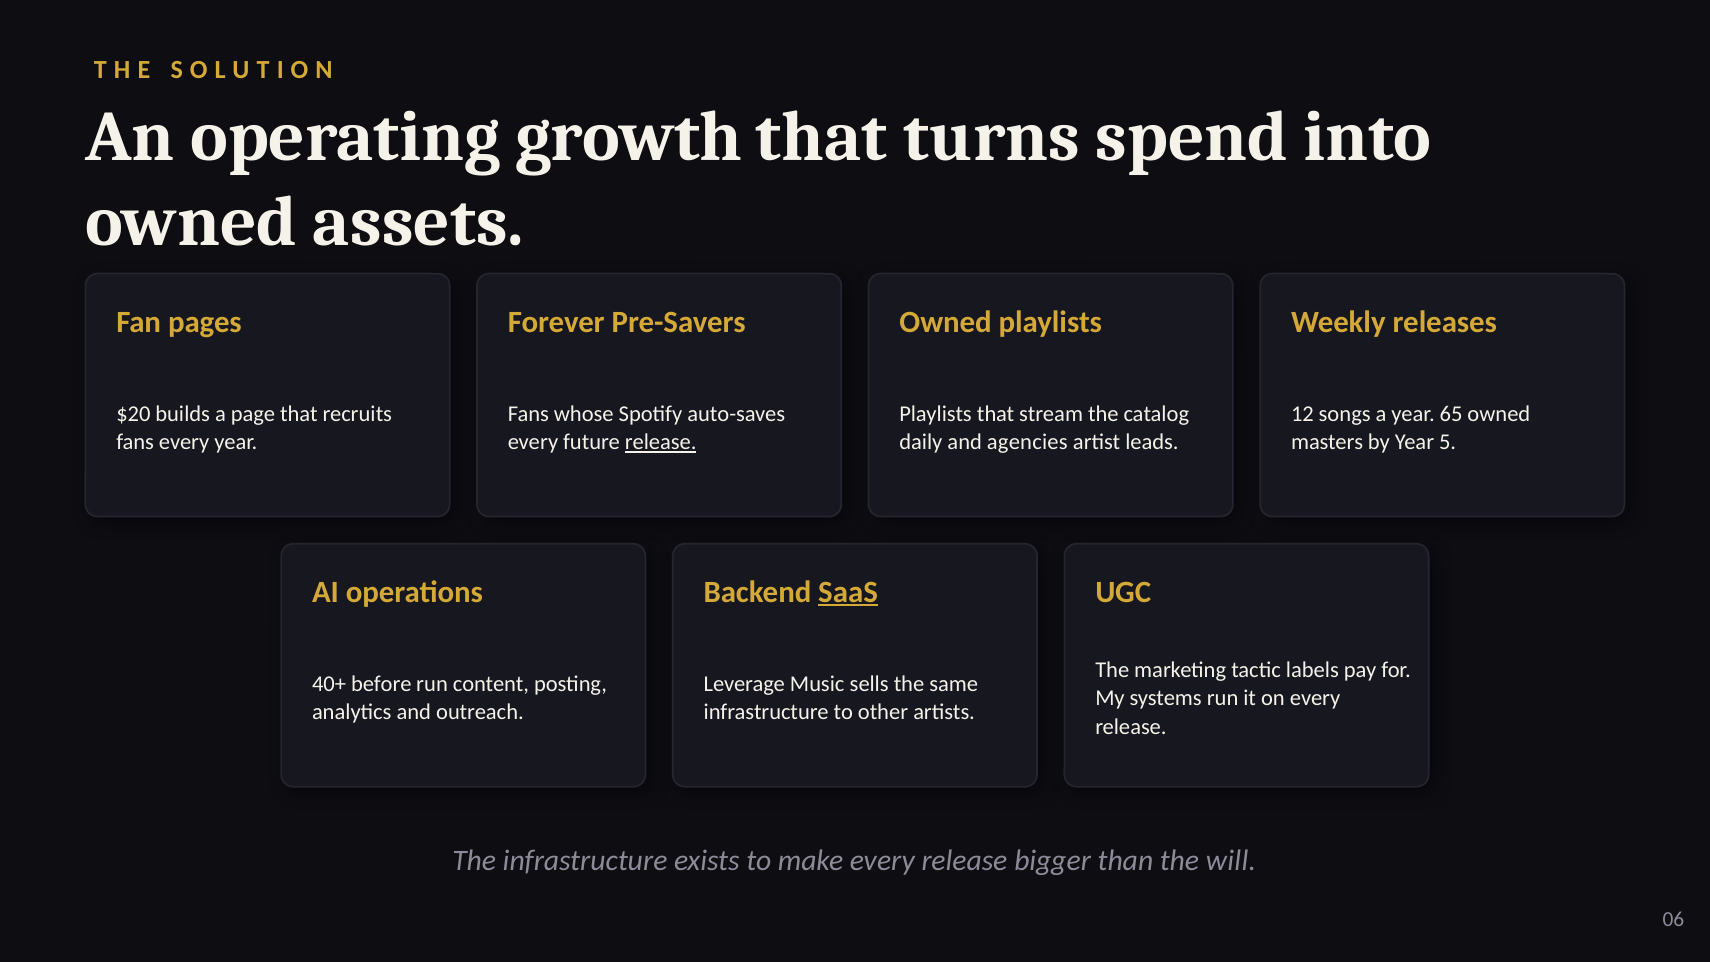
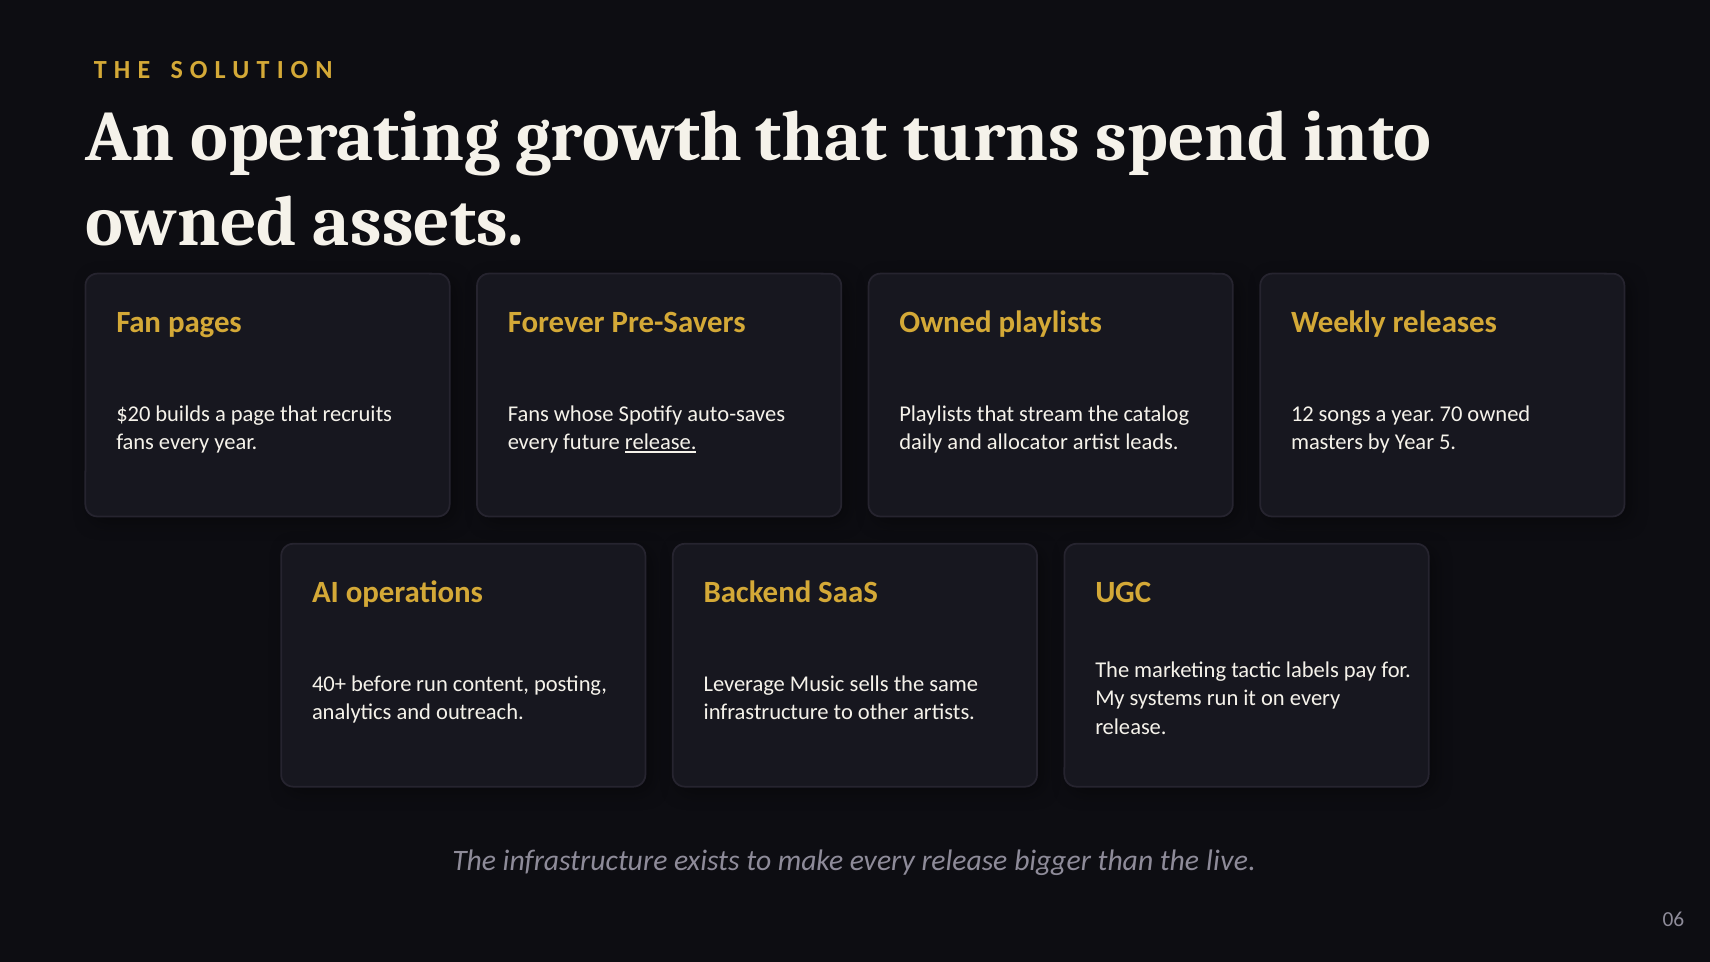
65: 65 -> 70 (1451, 414)
agencies: agencies -> allocator (1027, 442)
SaaS underline: present -> none (848, 592)
will: will -> live (1231, 860)
